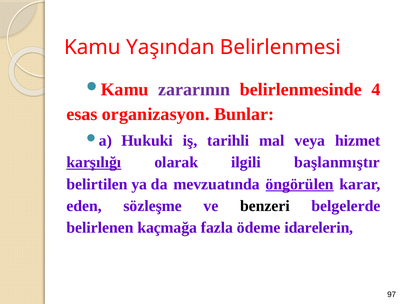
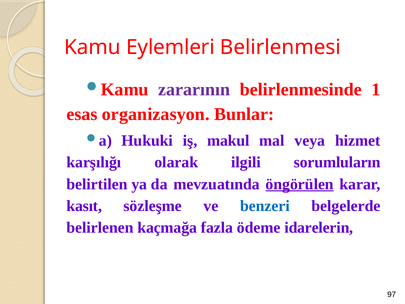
Yaşından: Yaşından -> Eylemleri (170, 47)
4: 4 -> 1 (376, 89)
tarihli: tarihli -> makul (228, 141)
karşılığı underline: present -> none (94, 162)
başlanmıştır: başlanmıştır -> sorumluların (337, 162)
eden: eden -> kasıt (84, 206)
benzeri colour: black -> blue (265, 206)
